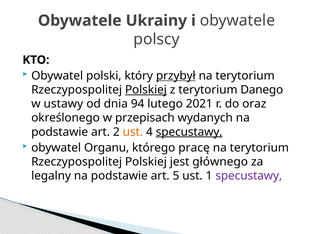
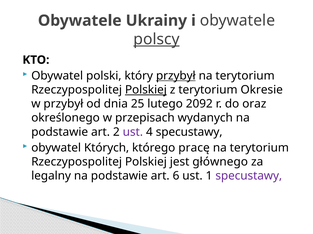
polscy underline: none -> present (156, 39)
Danego: Danego -> Okresie (262, 90)
w ustawy: ustawy -> przybył (63, 104)
94: 94 -> 25 (138, 104)
2021: 2021 -> 2092 (199, 104)
ust colour: orange -> purple (133, 132)
specustawy underline: present -> none (189, 132)
Organu: Organu -> Których (107, 148)
5: 5 -> 6 (176, 176)
